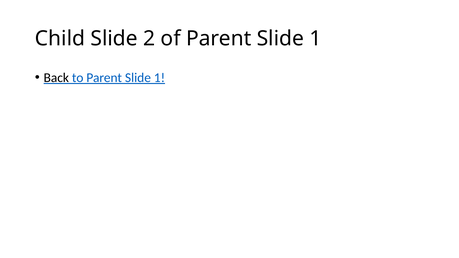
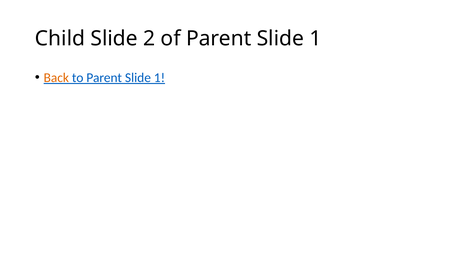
Back colour: black -> orange (56, 78)
